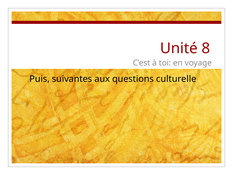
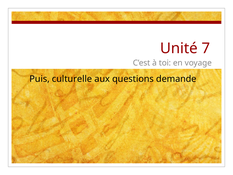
8: 8 -> 7 (206, 48)
suivantes: suivantes -> culturelle (72, 79)
culturelle: culturelle -> demande (176, 79)
